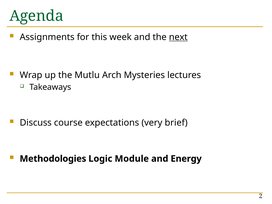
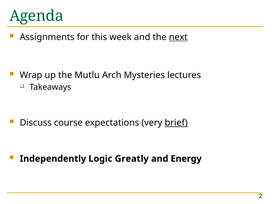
brief underline: none -> present (176, 123)
Methodologies: Methodologies -> Independently (53, 159)
Module: Module -> Greatly (132, 159)
